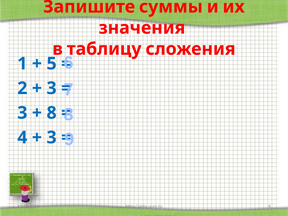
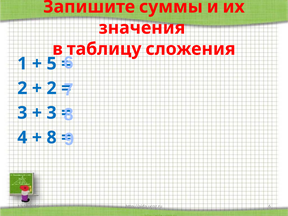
3: 3 -> 2 (52, 88)
8: 8 -> 3 (52, 113)
3: 3 -> 8 (52, 138)
